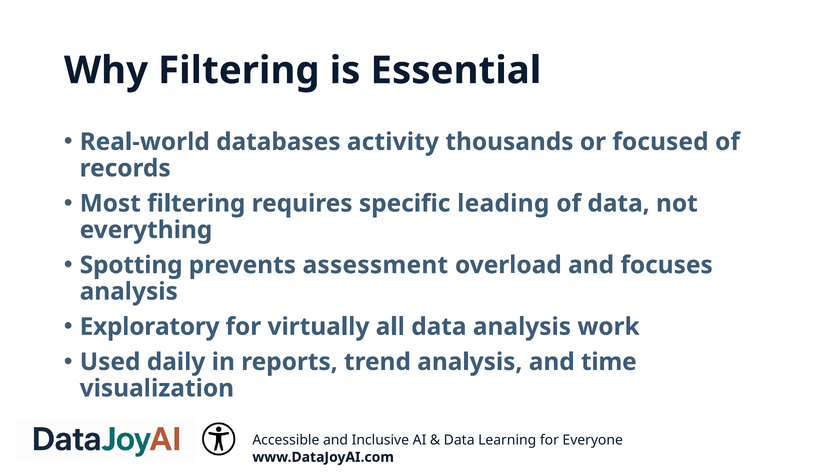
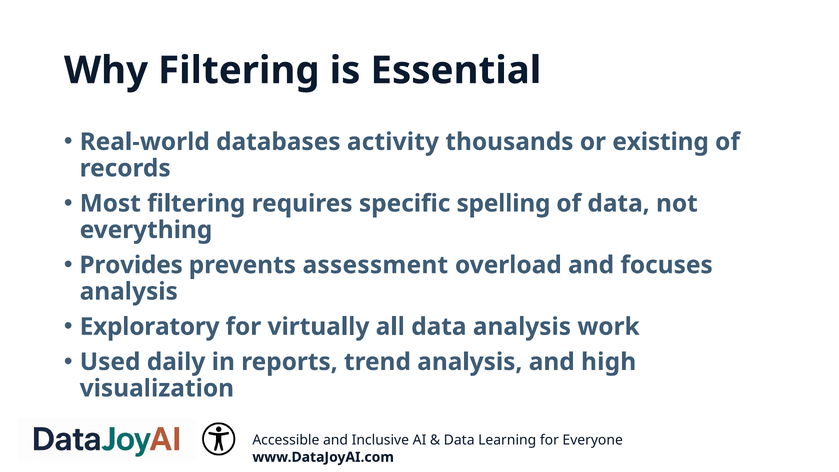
focused: focused -> existing (661, 142)
leading: leading -> spelling (503, 203)
Spotting: Spotting -> Provides (131, 265)
time: time -> high (609, 362)
